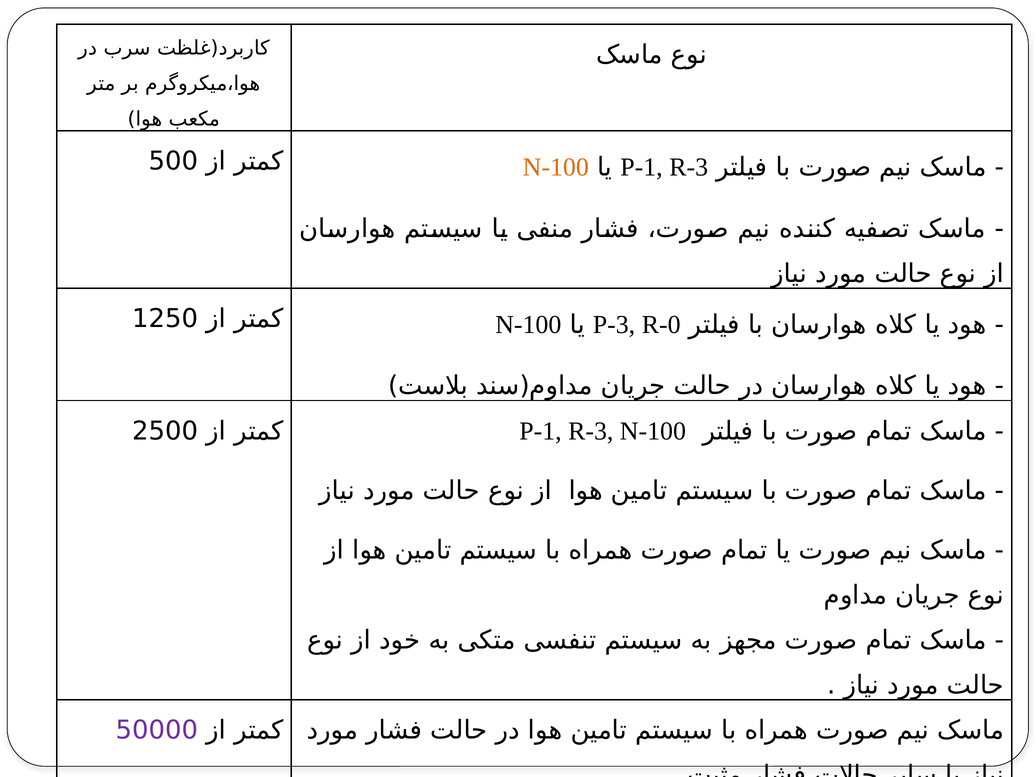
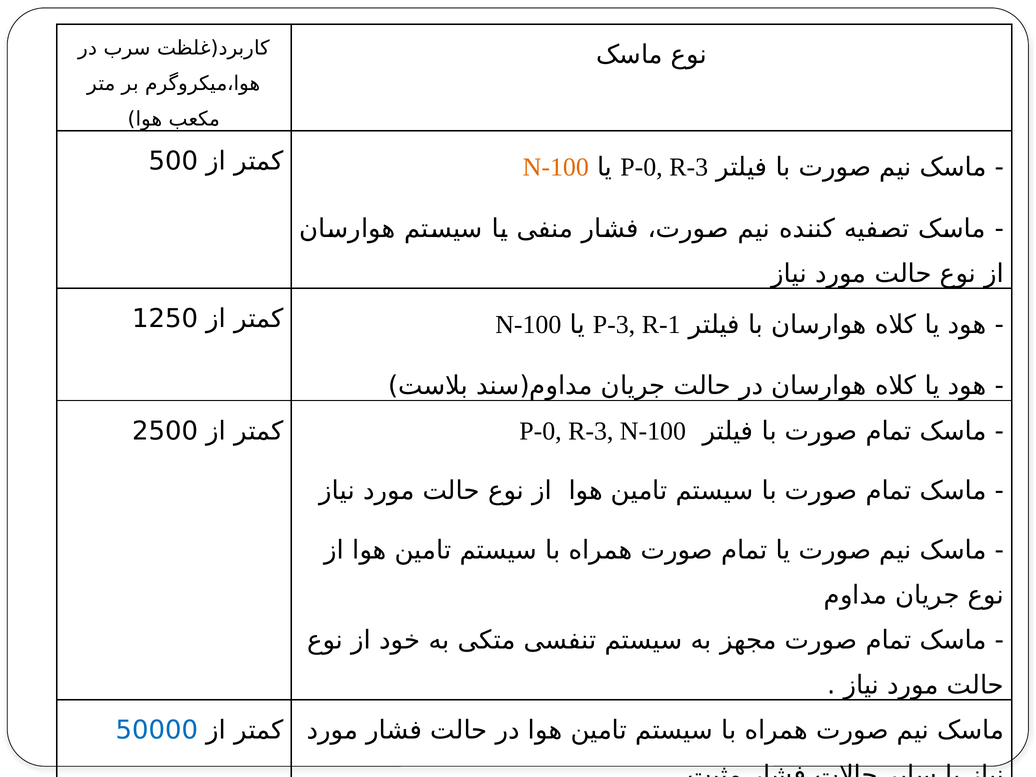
P-1: P-1 -> P-0 (641, 167)
R-0: R-0 -> R-1 (661, 325)
P-1: P-1 -> P-0 (541, 431)
50000 colour: purple -> blue (157, 730)
